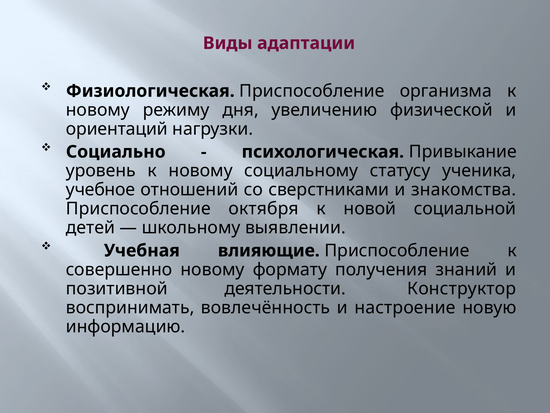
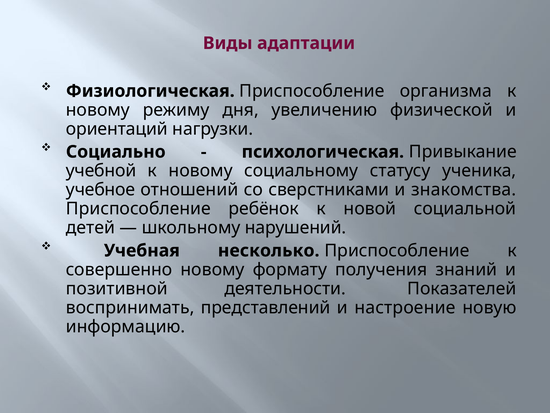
уровень: уровень -> учебной (101, 171)
октября: октября -> ребёнок (264, 209)
выявлении: выявлении -> нарушений (295, 228)
влияющие: влияющие -> несколько (269, 250)
Конструктор: Конструктор -> Показателей (462, 288)
вовлечённость: вовлечённость -> представлений (266, 307)
